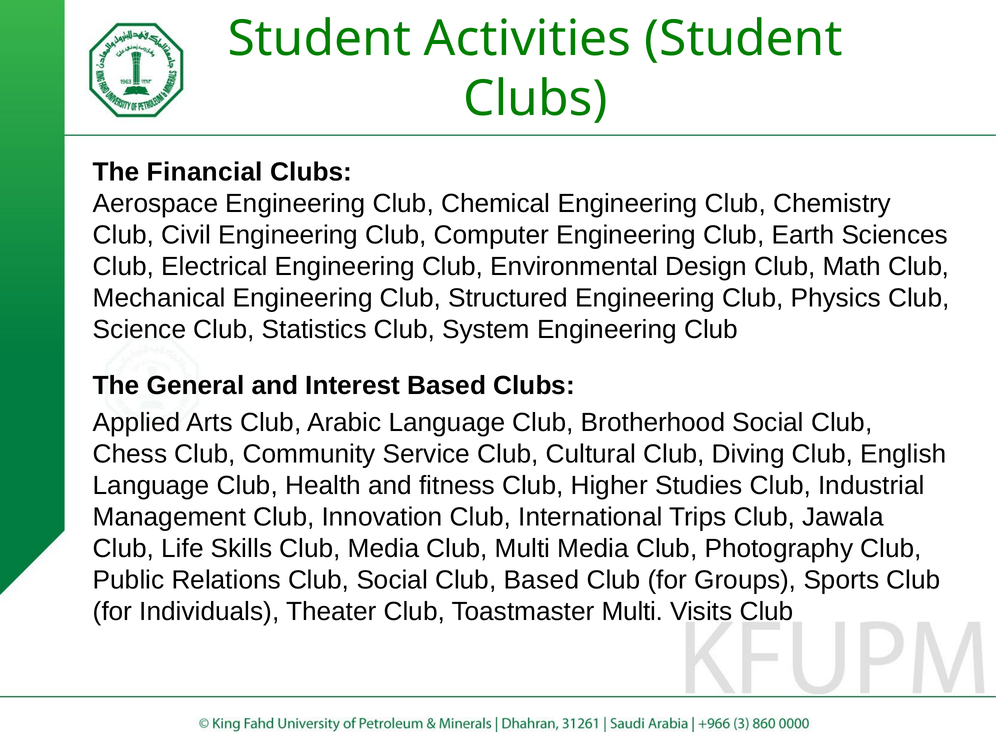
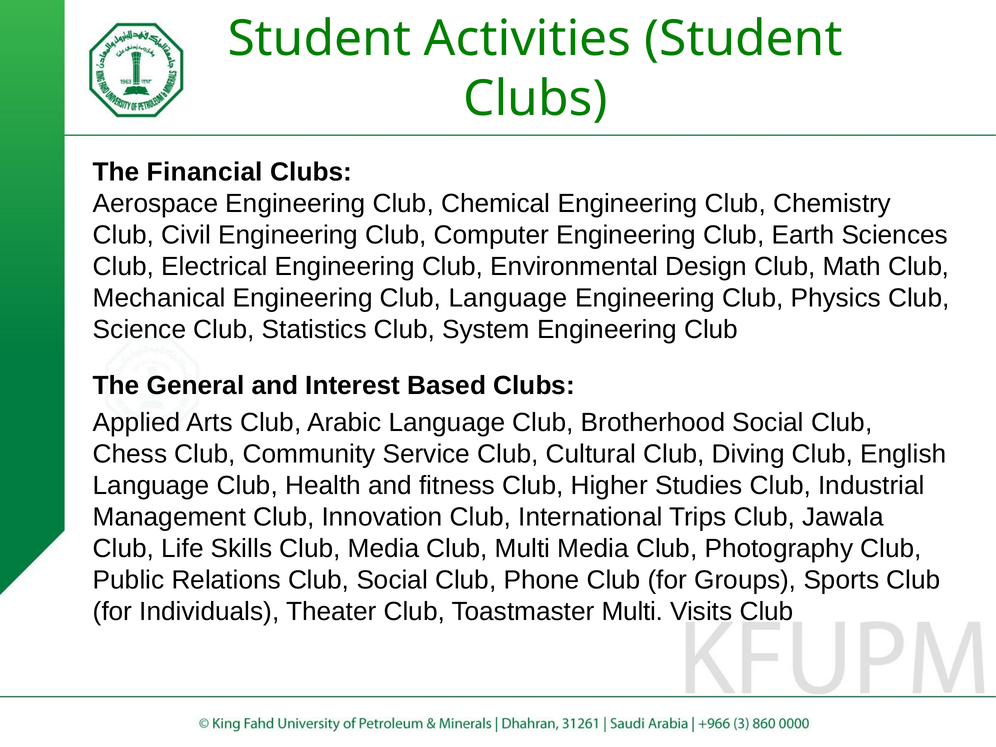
Club Structured: Structured -> Language (508, 298)
Club Based: Based -> Phone (542, 580)
